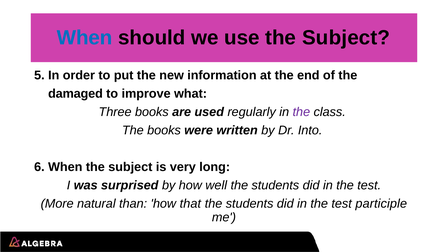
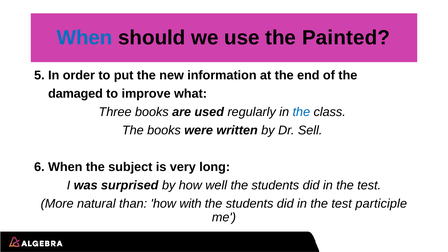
use the Subject: Subject -> Painted (346, 38)
the colour: purple -> blue (301, 112)
Into: Into -> Sell (310, 130)
that: that -> with (191, 204)
